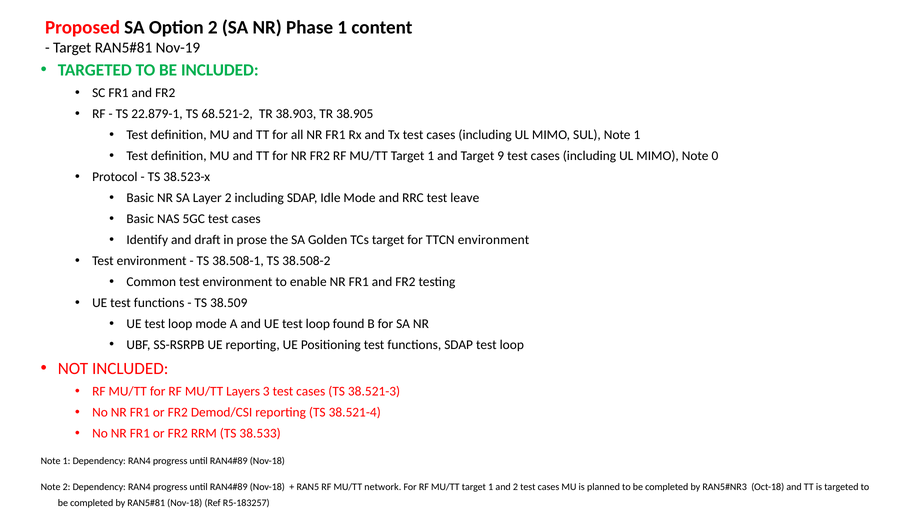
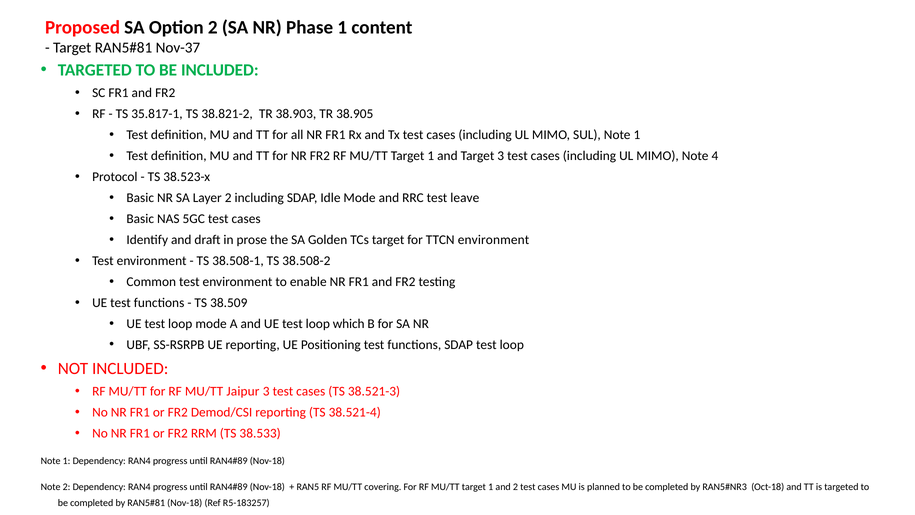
Nov-19: Nov-19 -> Nov-37 (178, 48)
22.879-1: 22.879-1 -> 35.817-1 (157, 114)
68.521-2: 68.521-2 -> 38.821-2 (227, 114)
Target 9: 9 -> 3 (501, 156)
0: 0 -> 4 (715, 156)
found: found -> which (349, 324)
Layers: Layers -> Jaipur (243, 391)
network: network -> covering (383, 487)
